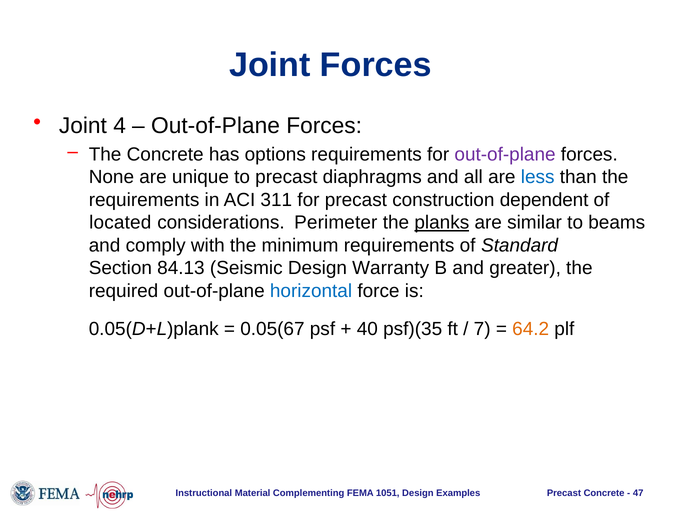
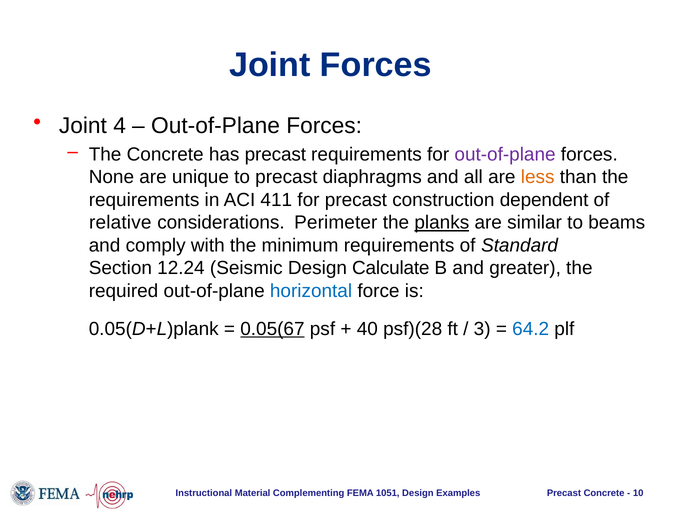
has options: options -> precast (275, 154)
less colour: blue -> orange (538, 177)
311: 311 -> 411 (276, 200)
located: located -> relative (120, 222)
84.13: 84.13 -> 12.24 (181, 268)
Warranty: Warranty -> Calculate (391, 268)
0.05(67 underline: none -> present (272, 329)
psf)(35: psf)(35 -> psf)(28 (413, 329)
7: 7 -> 3 (482, 329)
64.2 colour: orange -> blue (531, 329)
47: 47 -> 10 (638, 492)
